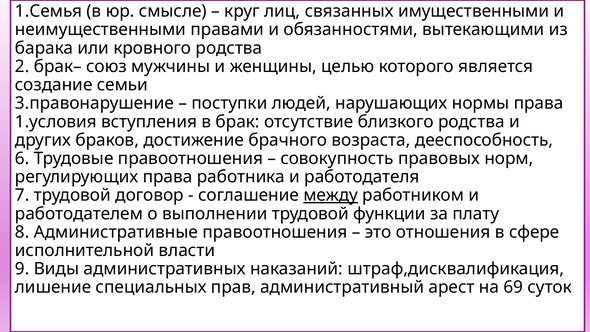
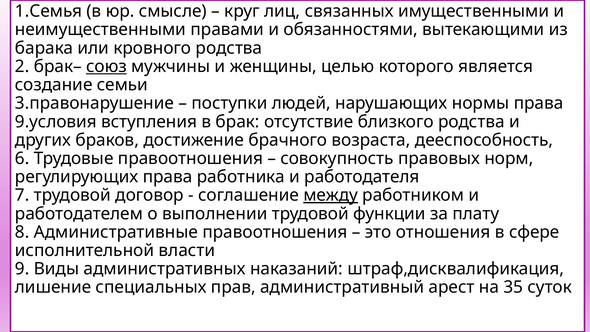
союз underline: none -> present (106, 66)
1.условия: 1.условия -> 9.условия (56, 122)
69: 69 -> 35 (513, 287)
